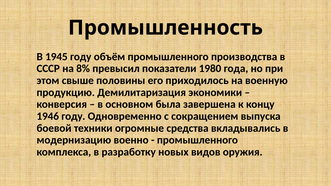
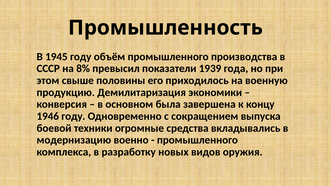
1980: 1980 -> 1939 (210, 69)
